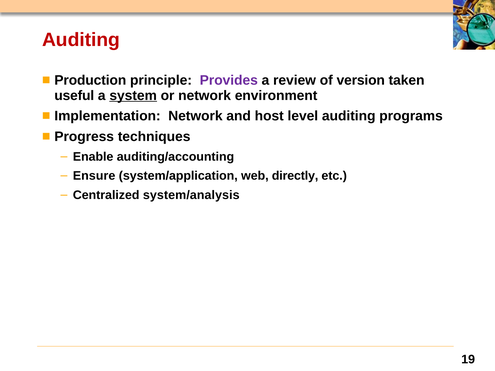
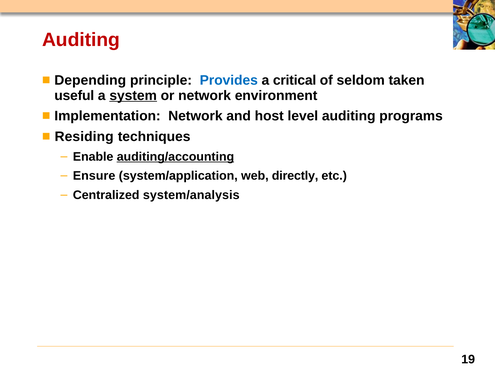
Production: Production -> Depending (90, 80)
Provides colour: purple -> blue (229, 80)
review: review -> critical (295, 80)
version: version -> seldom (361, 80)
Progress: Progress -> Residing (84, 137)
auditing/accounting underline: none -> present (175, 157)
